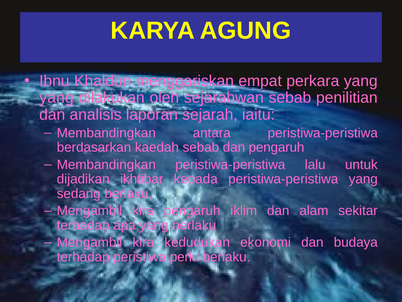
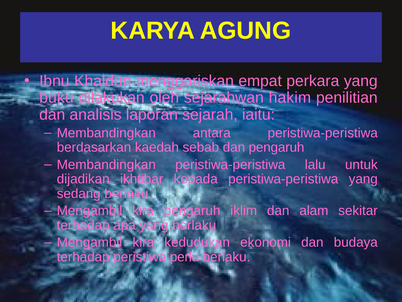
yang: yang -> buku (56, 98)
sejarahwan sebab: sebab -> hakim (290, 98)
